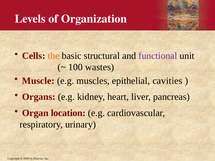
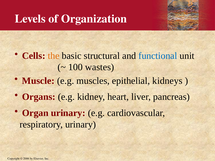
functional colour: purple -> blue (158, 56)
cavities: cavities -> kidneys (167, 81)
Organ location: location -> urinary (68, 113)
